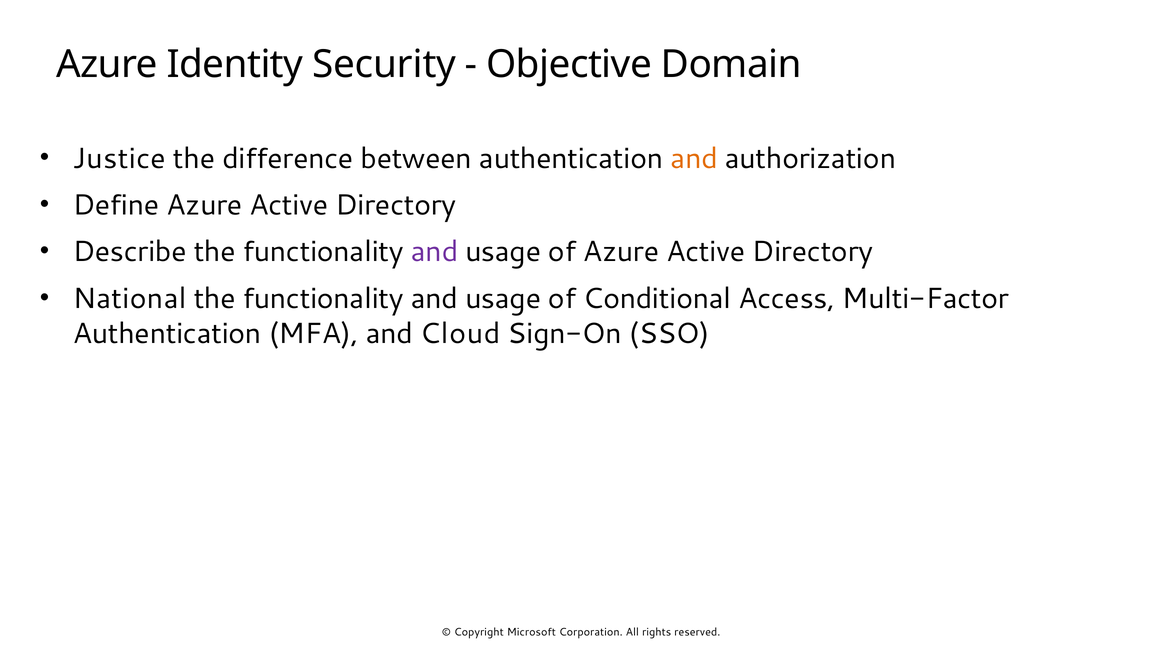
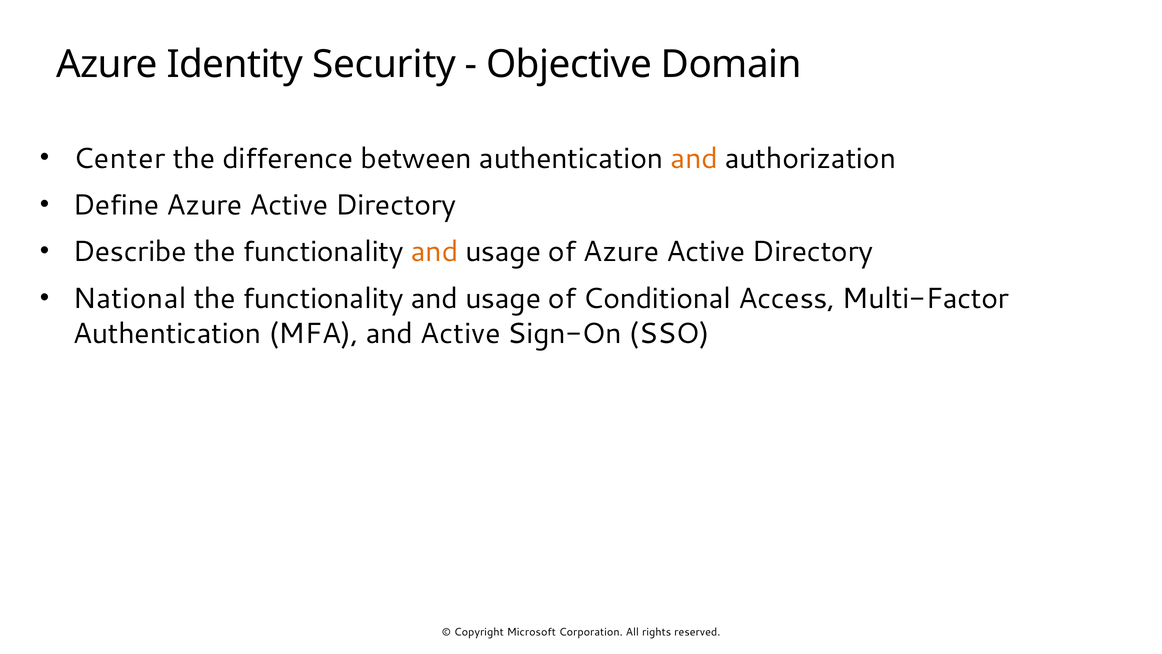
Justice: Justice -> Center (119, 158)
and colour: purple -> orange (435, 252)
and Cloud: Cloud -> Active (460, 333)
